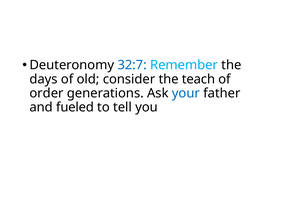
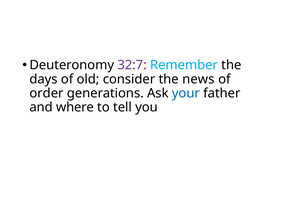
32:7 colour: blue -> purple (132, 65)
teach: teach -> news (198, 79)
fueled: fueled -> where (75, 107)
